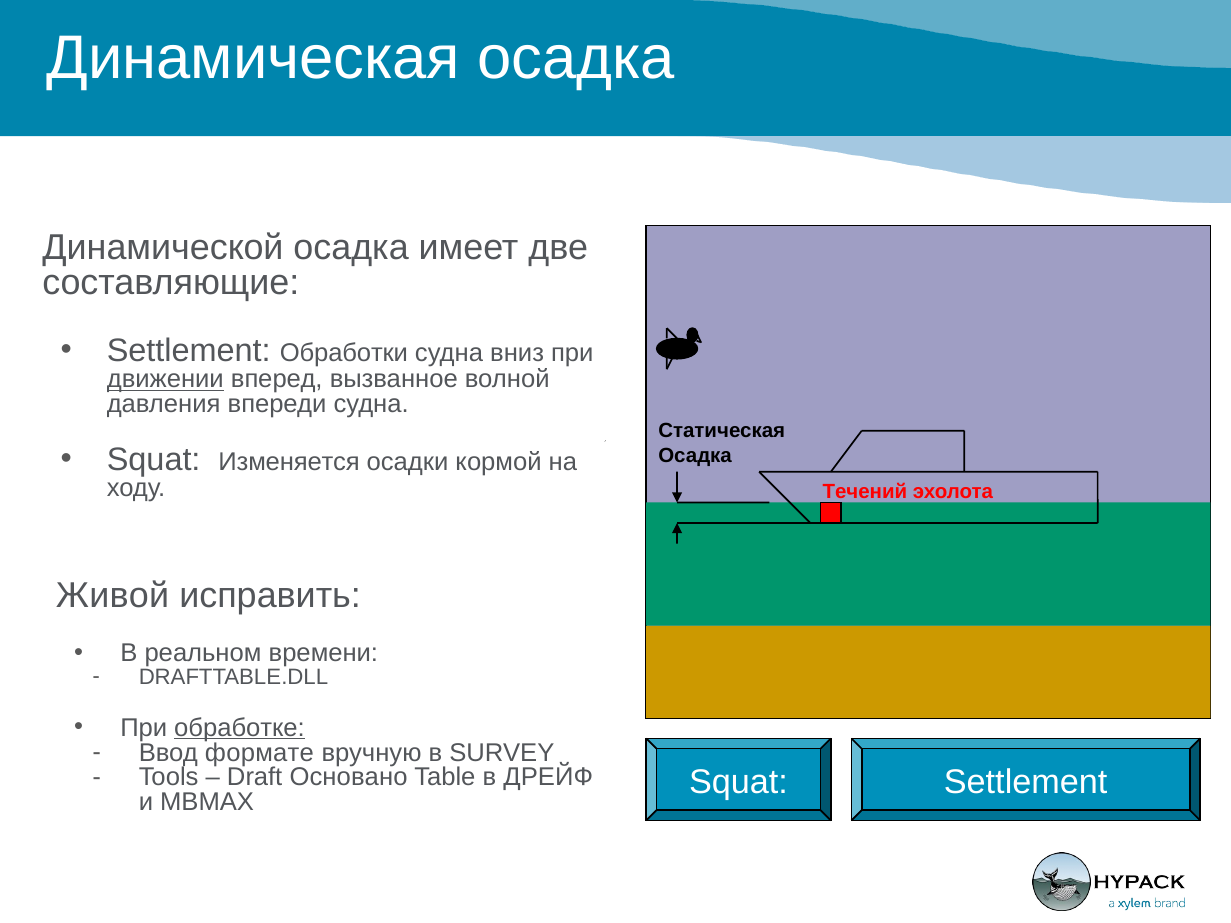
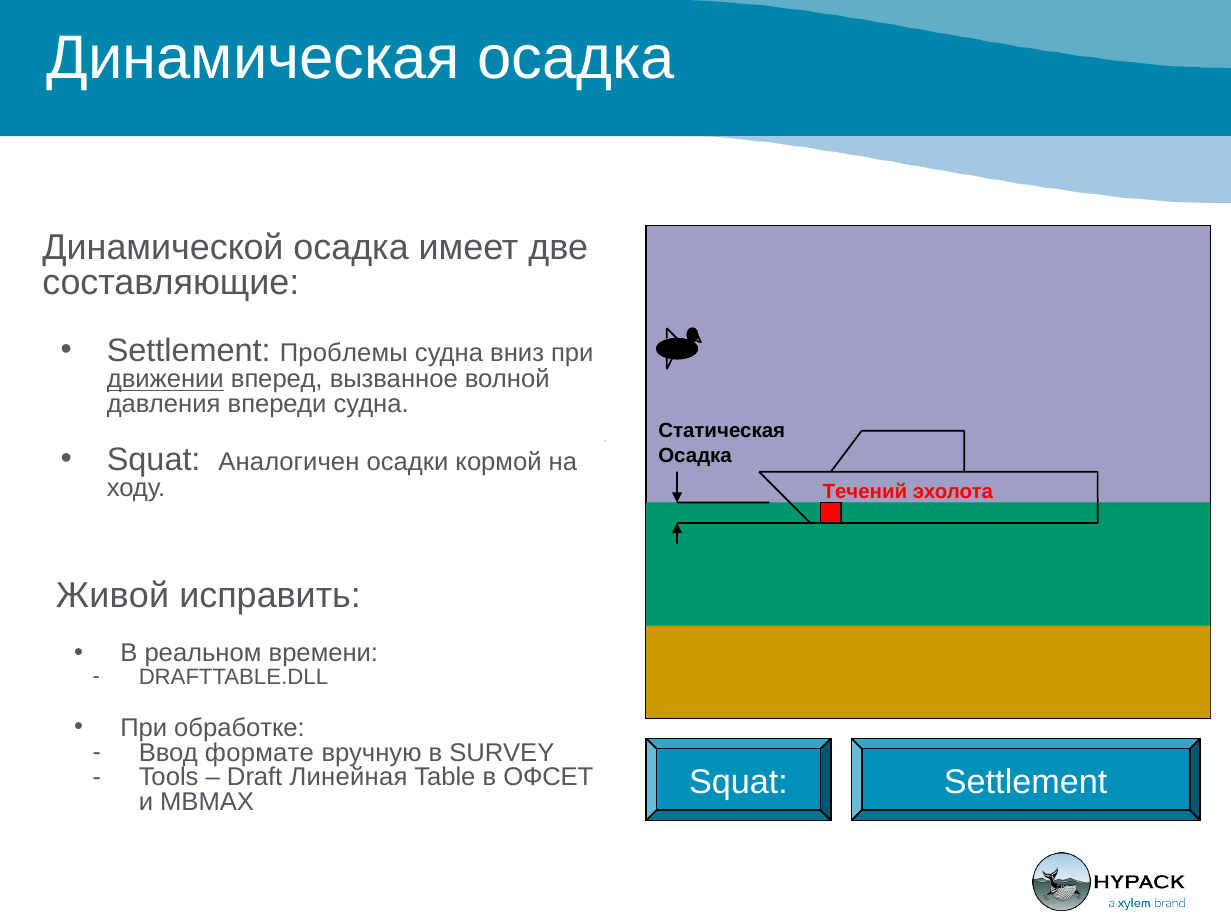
Обработки: Обработки -> Проблемы (344, 353)
Изменяется: Изменяется -> Аналогичен (289, 462)
обработке underline: present -> none (239, 728)
Основано: Основано -> Линейная (348, 778)
ДРЕЙФ: ДРЕЙФ -> ОФСЕТ (548, 778)
